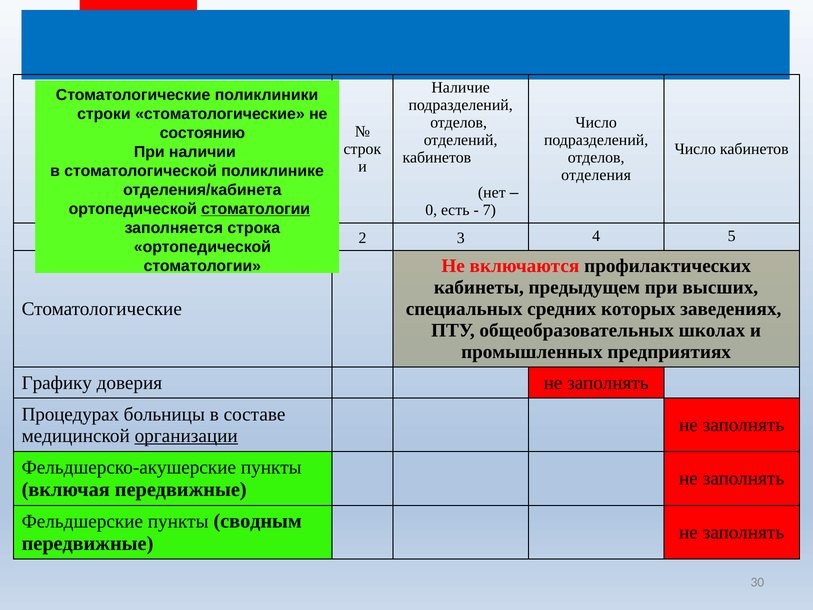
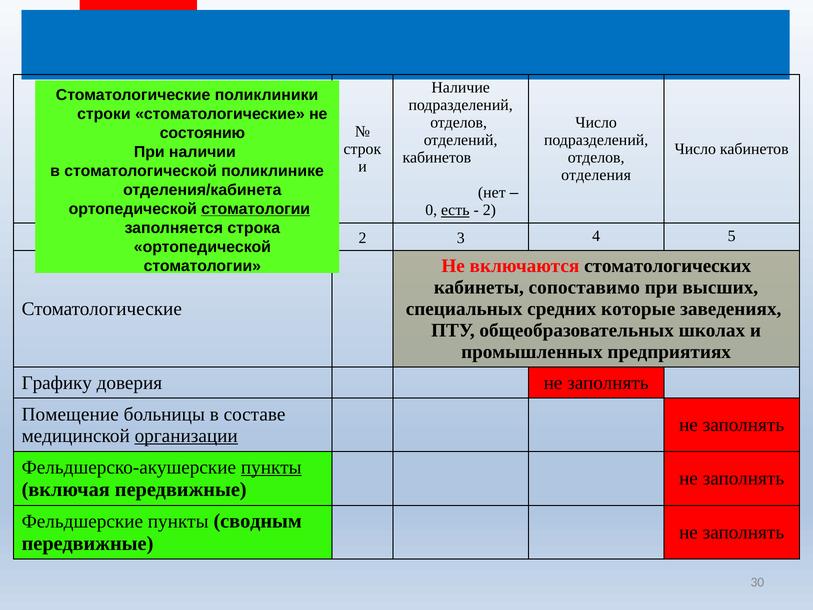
есть underline: none -> present (455, 210)
7: 7 -> 2 (489, 210)
профилактических: профилактических -> стоматологических (668, 266)
предыдущем: предыдущем -> сопоставимо (584, 287)
которых: которых -> которые (638, 309)
Процедурах: Процедурах -> Помещение (70, 414)
пункты underline: none -> present (271, 467)
